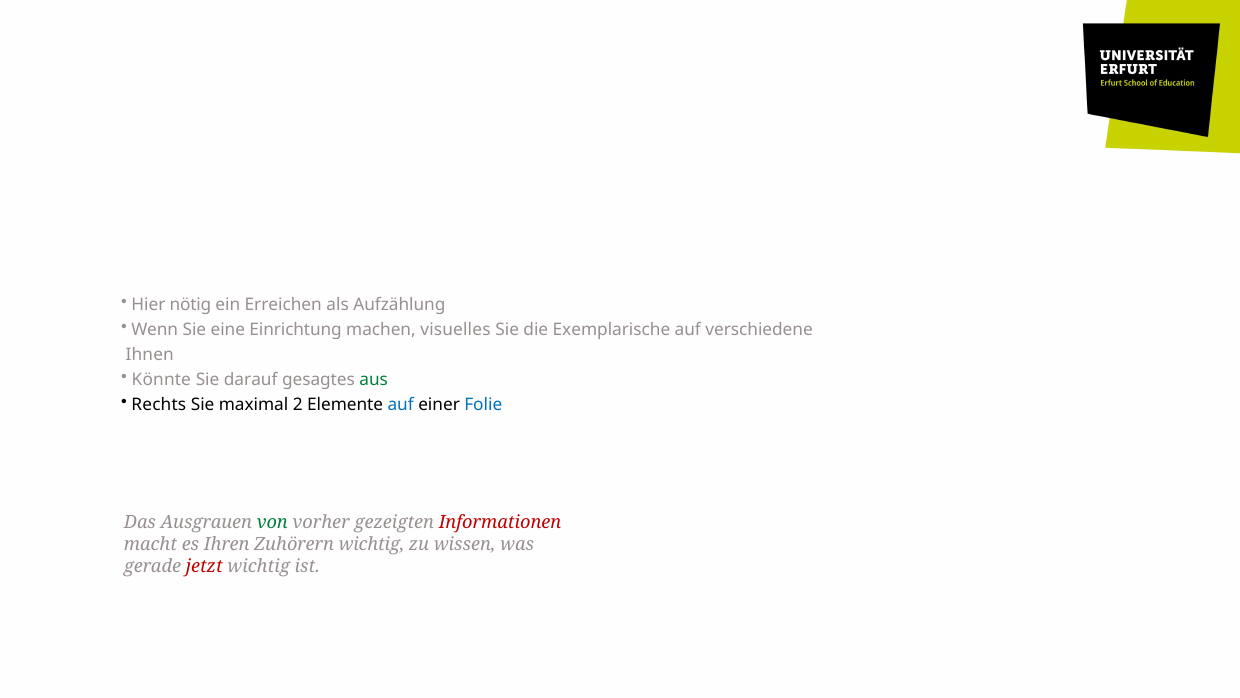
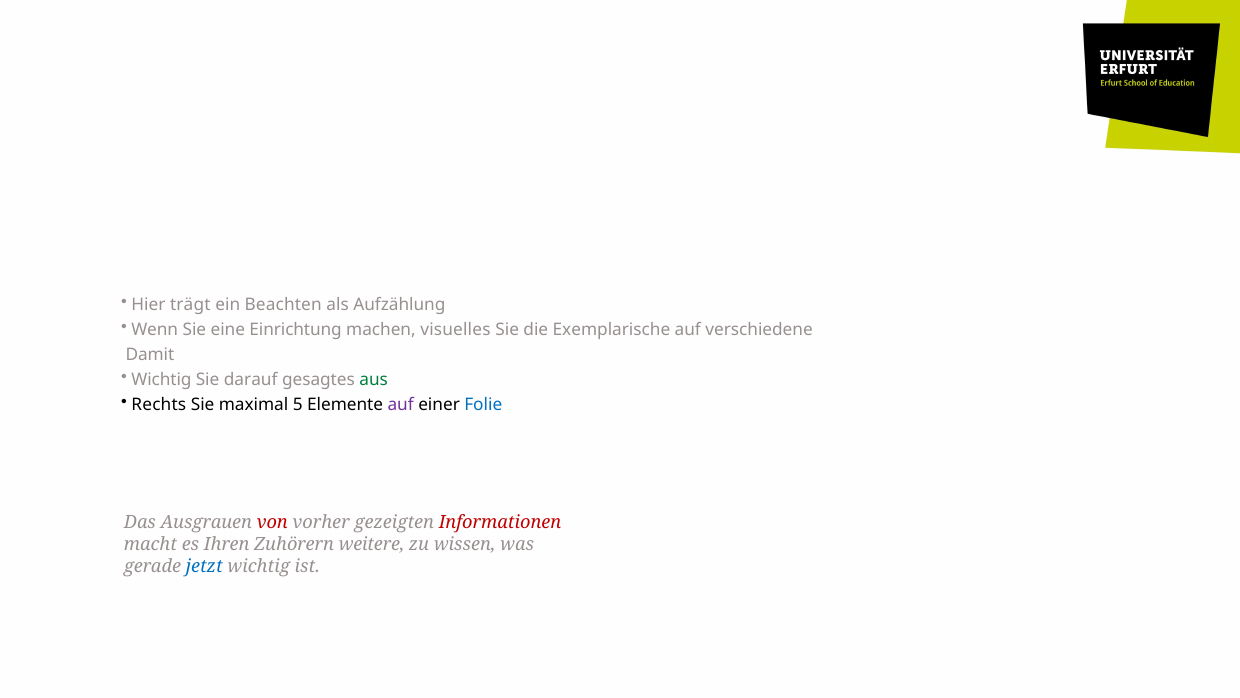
nötig: nötig -> trägt (190, 305)
Erreichen: Erreichen -> Beachten (283, 305)
Ihnen: Ihnen -> Damit (150, 354)
Könnte: Könnte -> Wichtig (161, 379)
2: 2 -> 5 (298, 404)
auf colour: blue -> purple (401, 404)
von colour: green -> red (272, 522)
Zuhörern wichtig: wichtig -> weitere (372, 544)
jetzt colour: red -> blue (204, 566)
